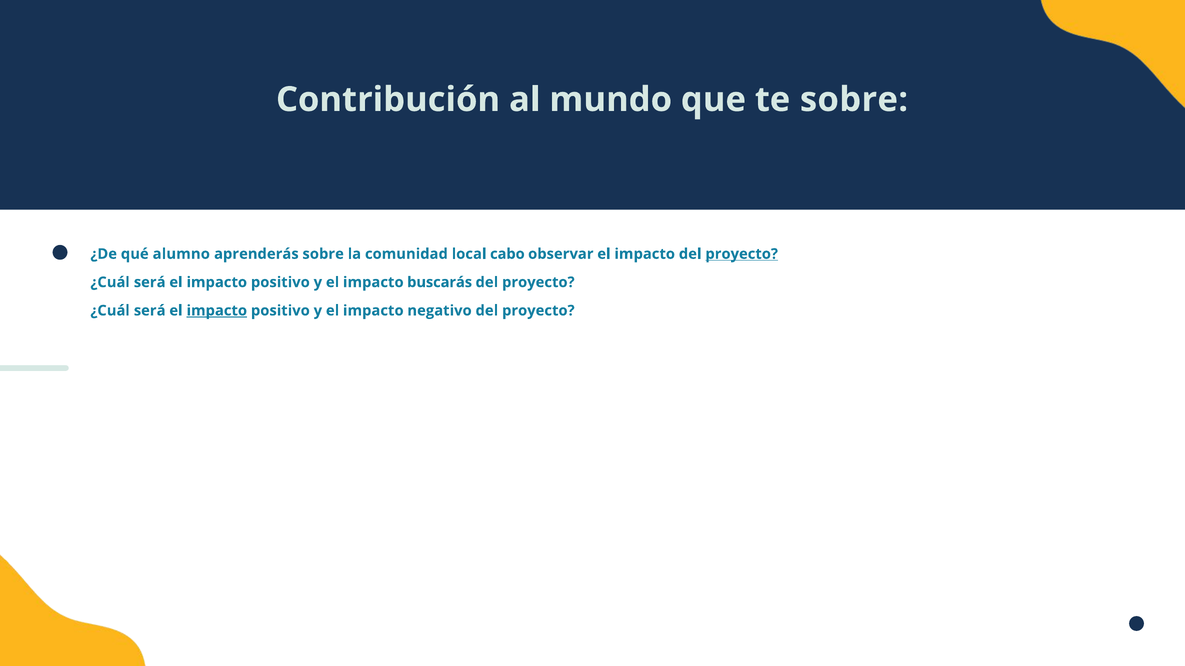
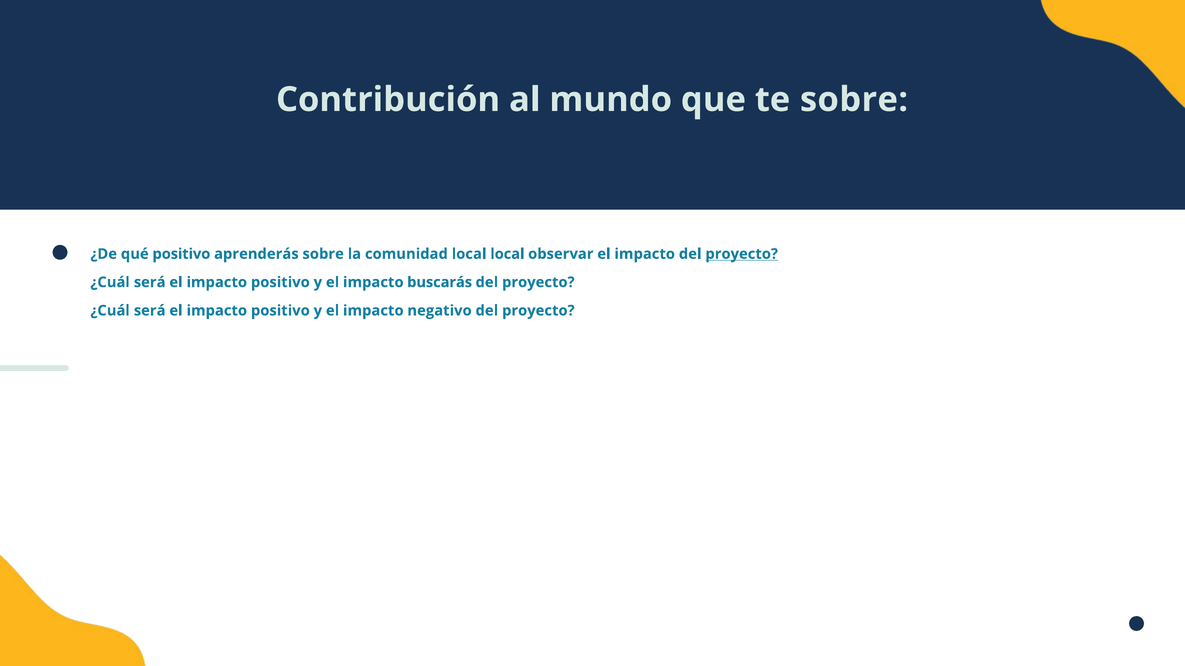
qué alumno: alumno -> positivo (181, 254)
local cabo: cabo -> local (507, 254)
impacto underline: present -> none (217, 311)
